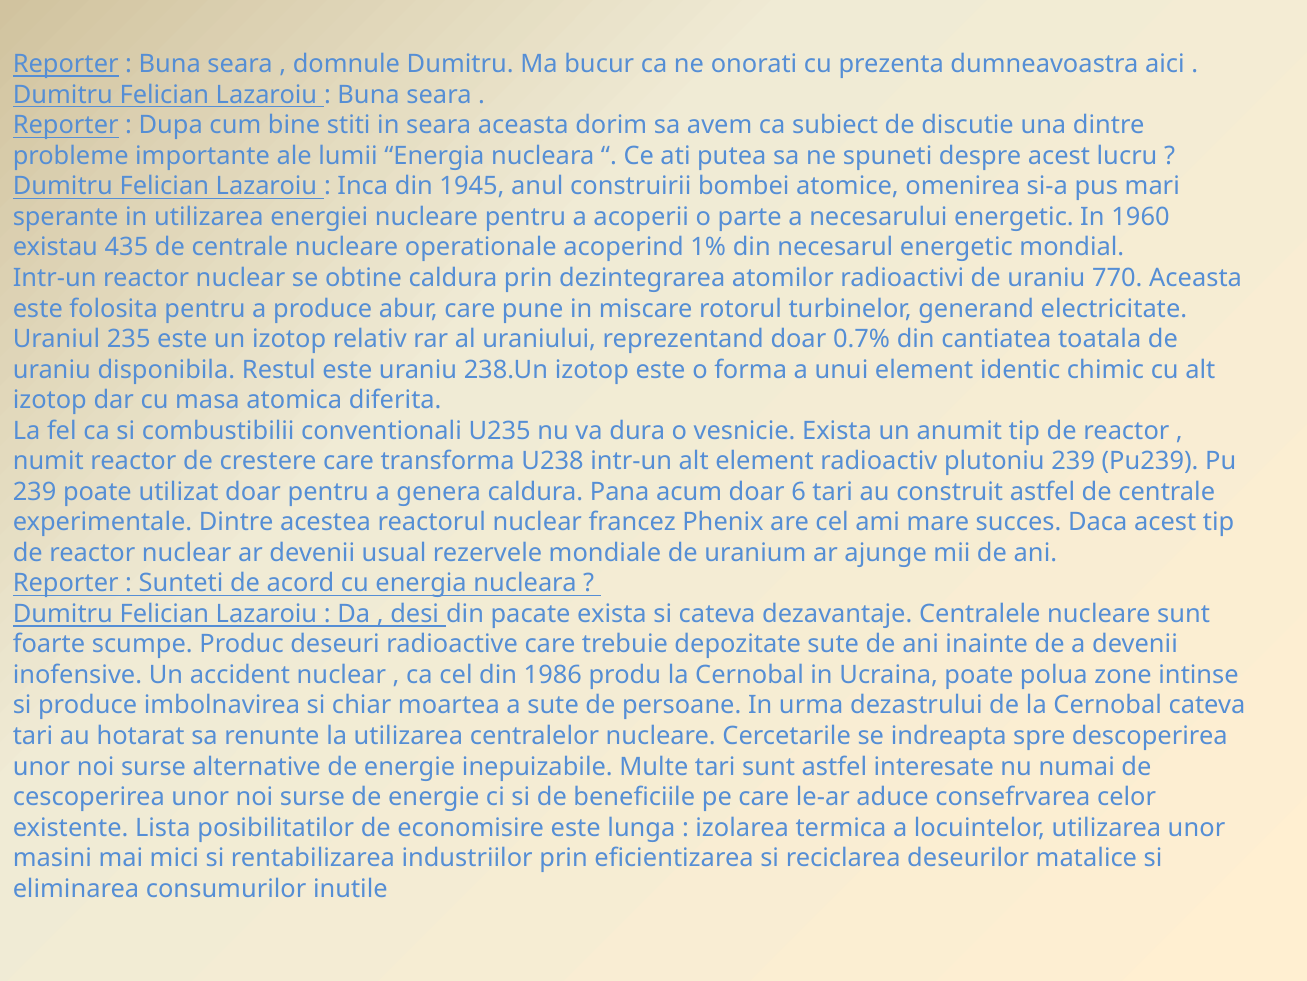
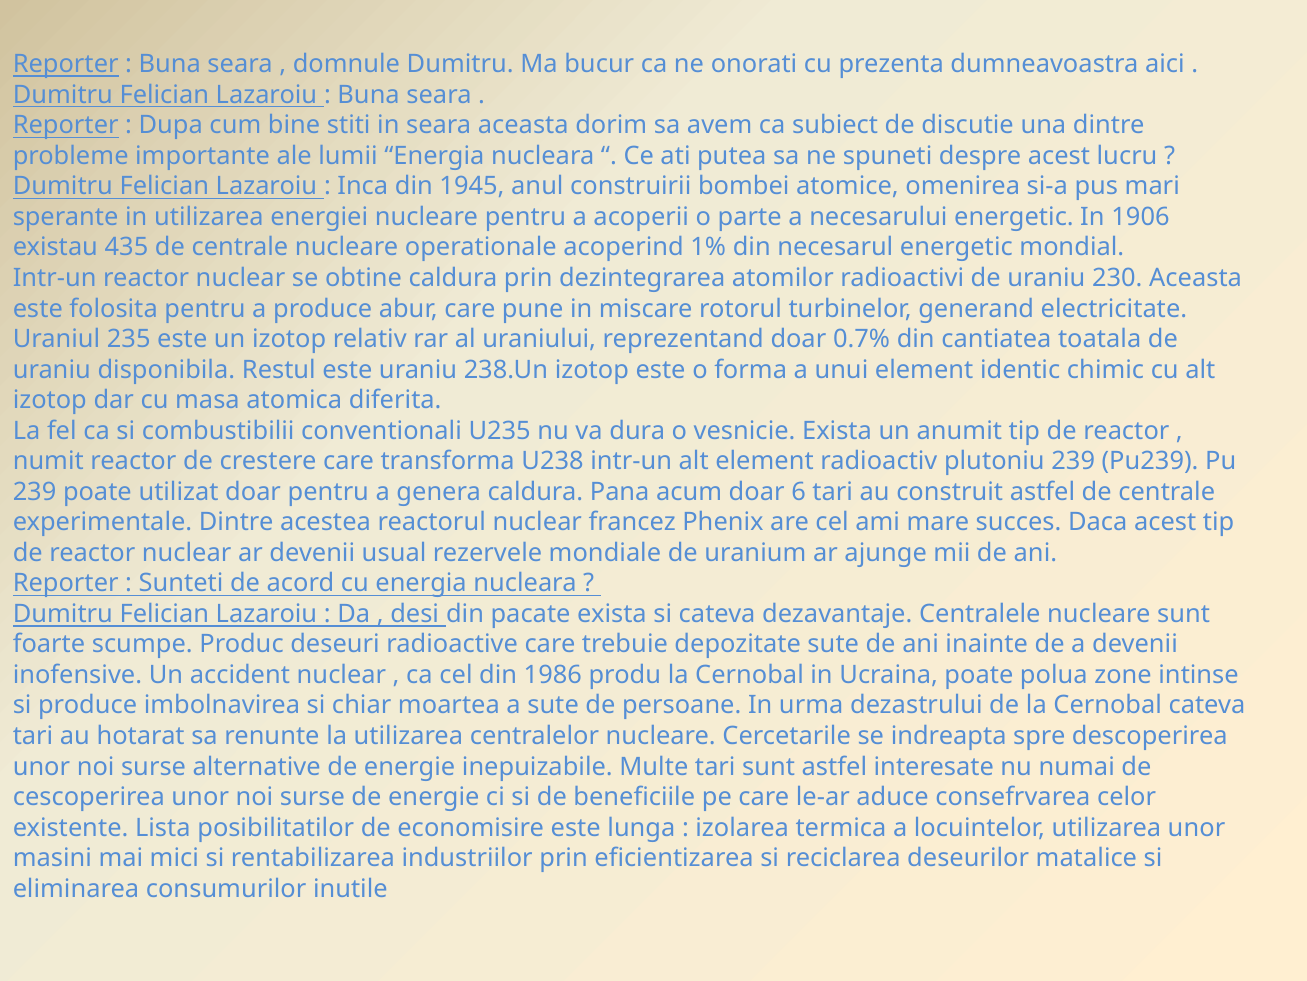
1960: 1960 -> 1906 (1141, 217)
770: 770 -> 230 (1117, 278)
